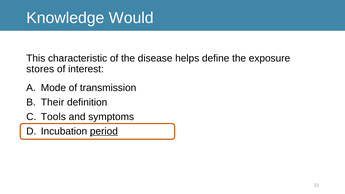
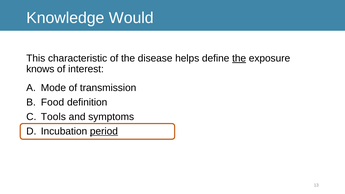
the underline: none -> present (239, 58)
stores: stores -> knows (40, 69)
Their: Their -> Food (53, 102)
